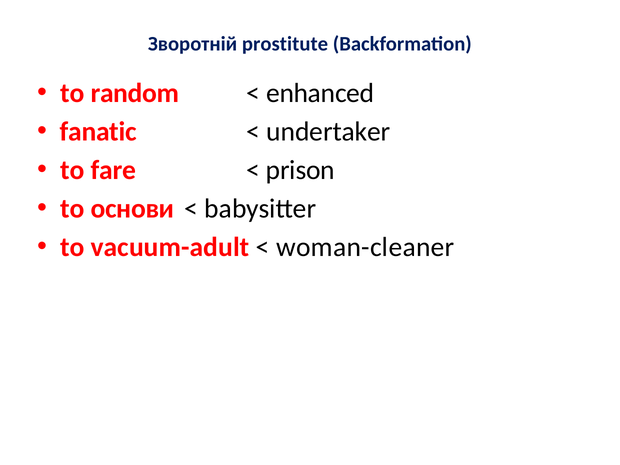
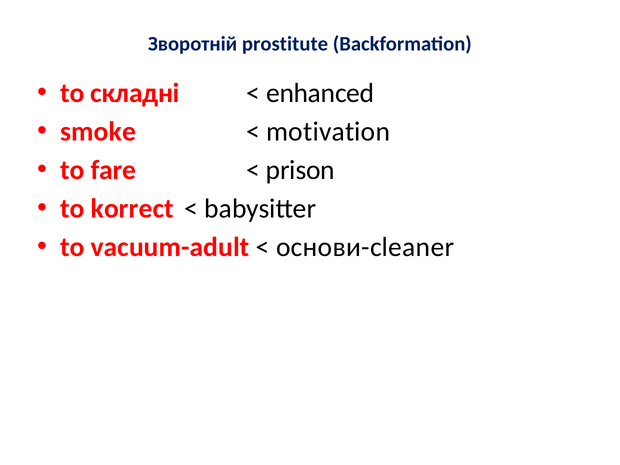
random: random -> складні (135, 93)
fanatic: fanatic -> smoke (98, 132)
undertaker: undertaker -> motivation (328, 132)
основи: основи -> korrect (132, 209)
woman-cleaner: woman-cleaner -> основи-cleaner (365, 247)
